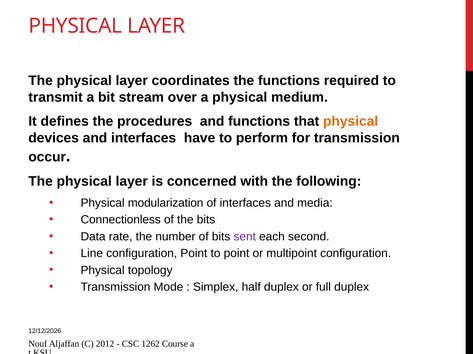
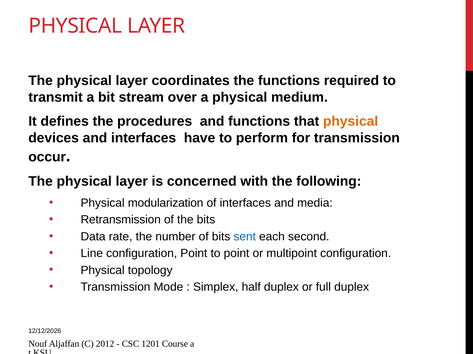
Connectionless: Connectionless -> Retransmission (121, 220)
sent colour: purple -> blue (245, 237)
1262: 1262 -> 1201 (151, 344)
